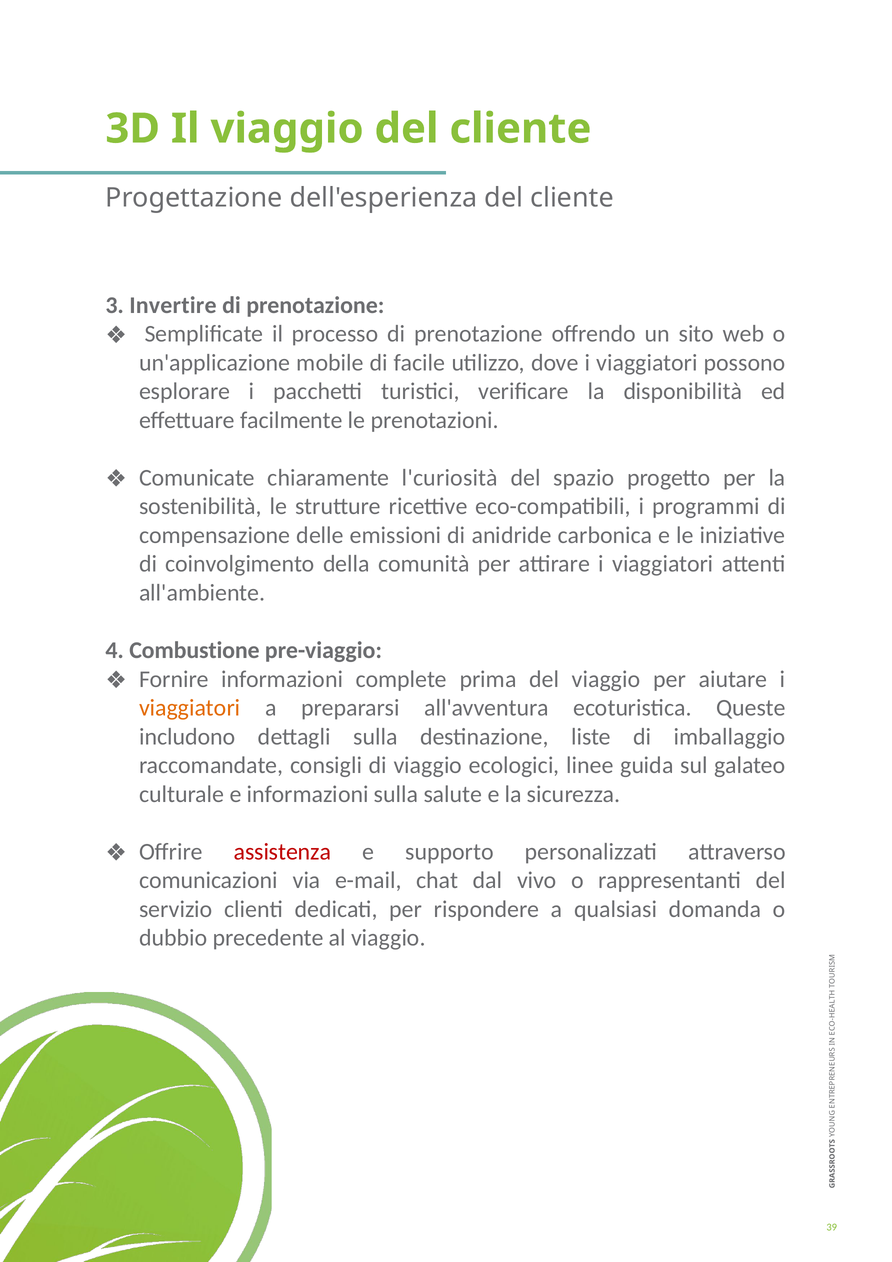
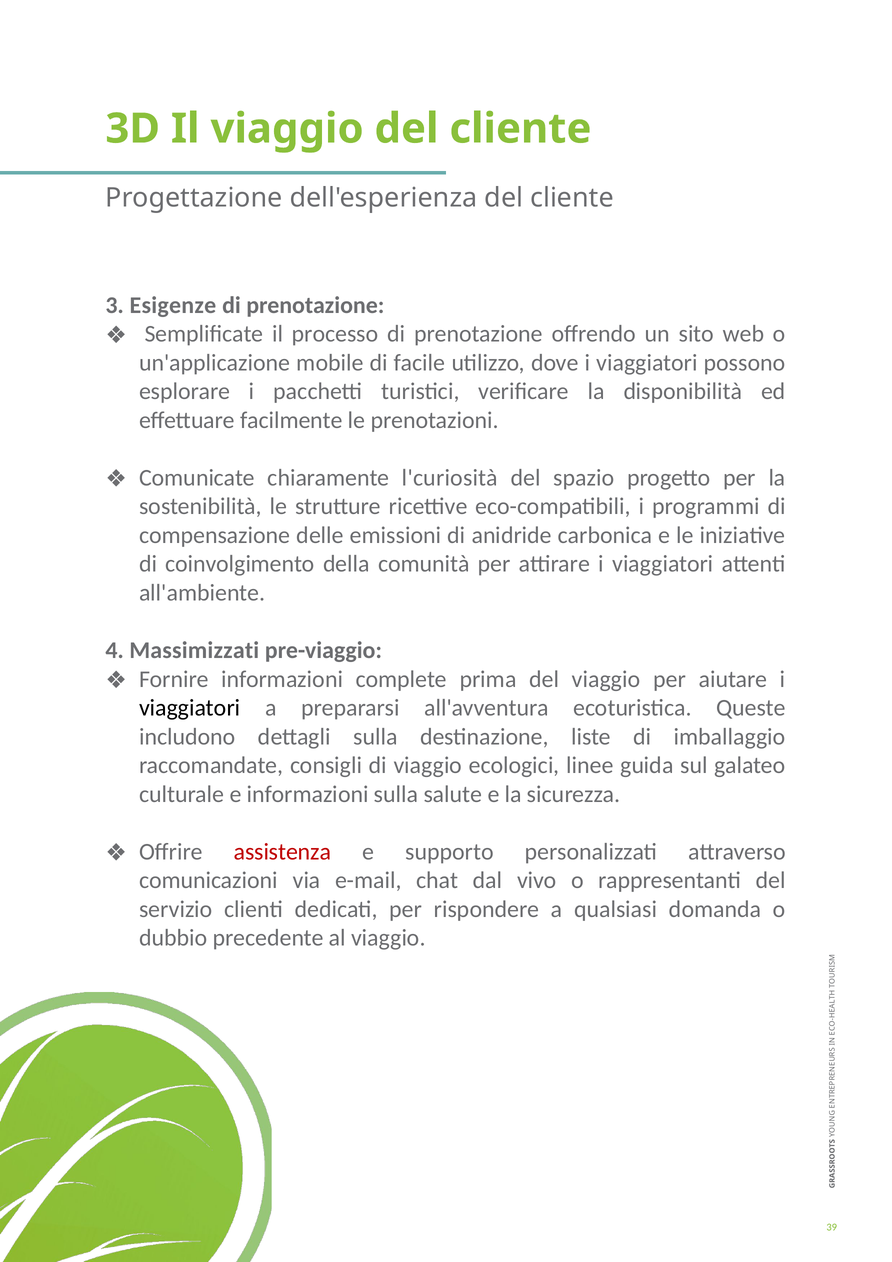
Invertire: Invertire -> Esigenze (173, 305)
Combustione: Combustione -> Massimizzati (194, 650)
viaggiatori colour: orange -> black (190, 708)
